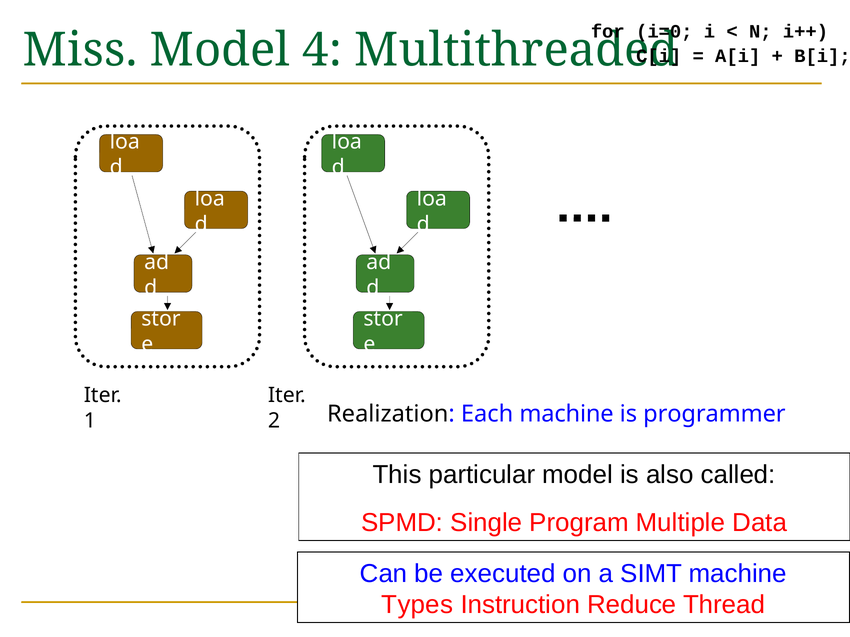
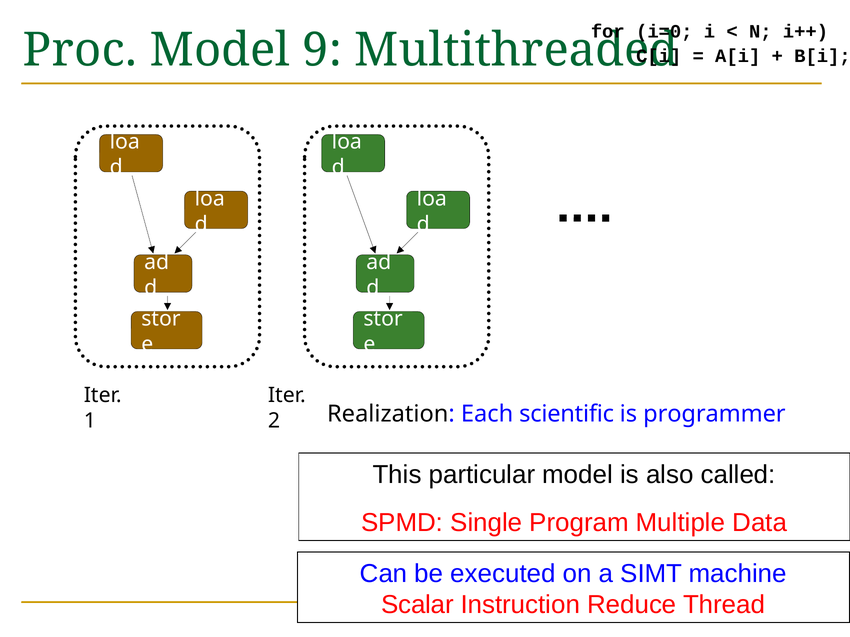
Miss: Miss -> Proc (80, 50)
4: 4 -> 9 (322, 50)
Each machine: machine -> scientific (567, 414)
Types: Types -> Scalar (418, 605)
